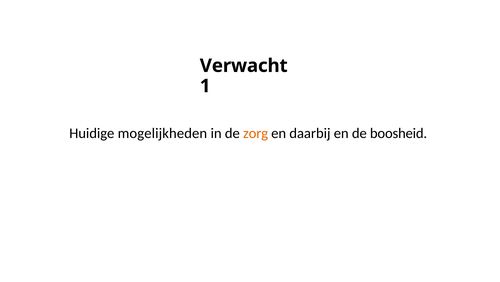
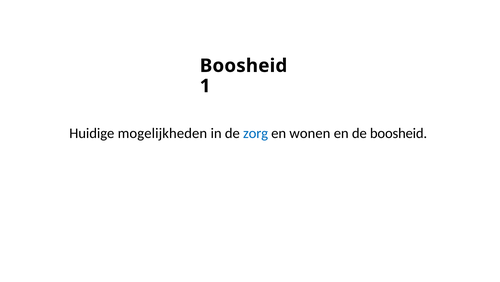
Verwacht: Verwacht -> Boosheid (244, 66)
zorg colour: orange -> blue (256, 133)
daarbij: daarbij -> wonen (310, 133)
